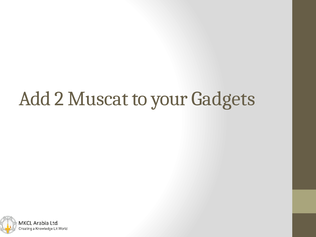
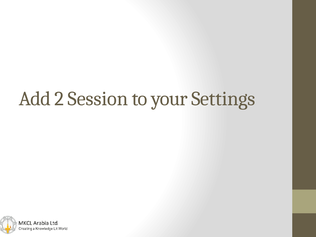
Muscat: Muscat -> Session (98, 99)
Gadgets: Gadgets -> Settings (223, 99)
